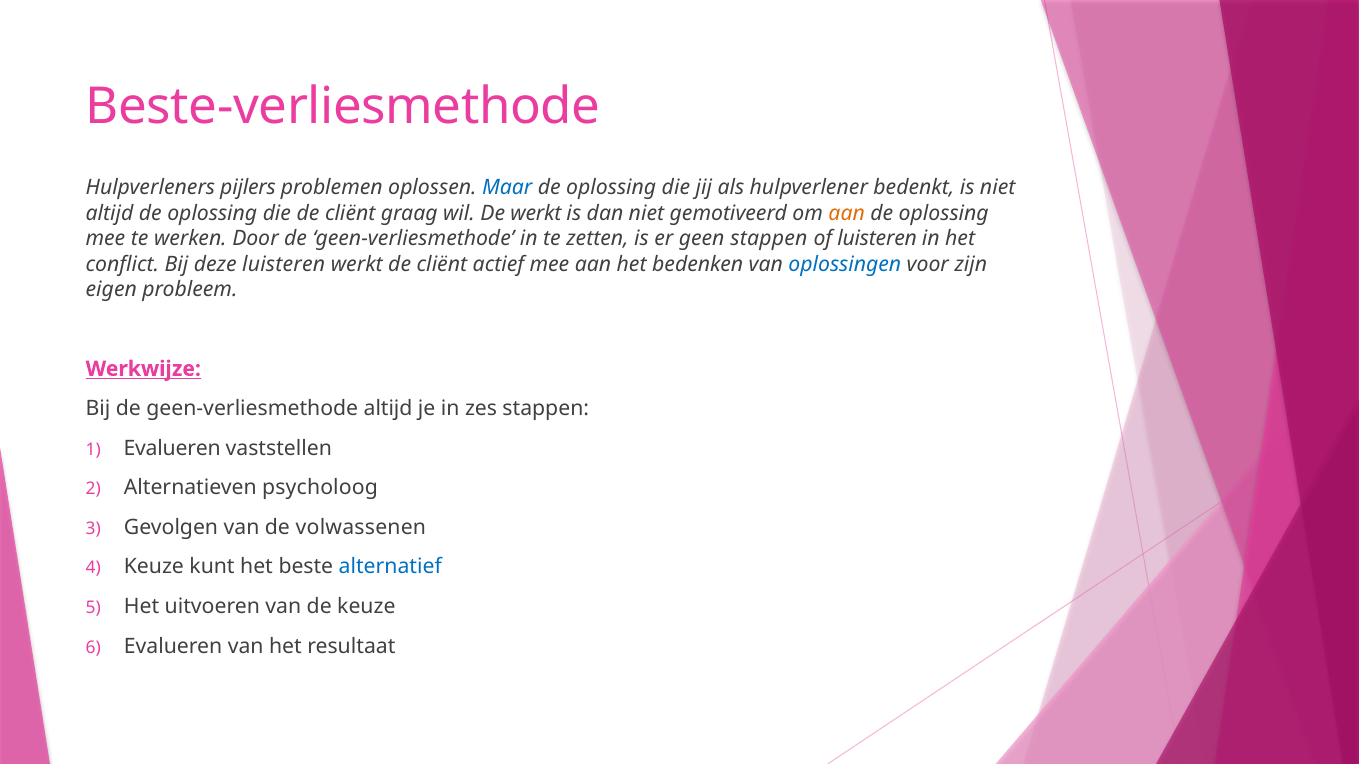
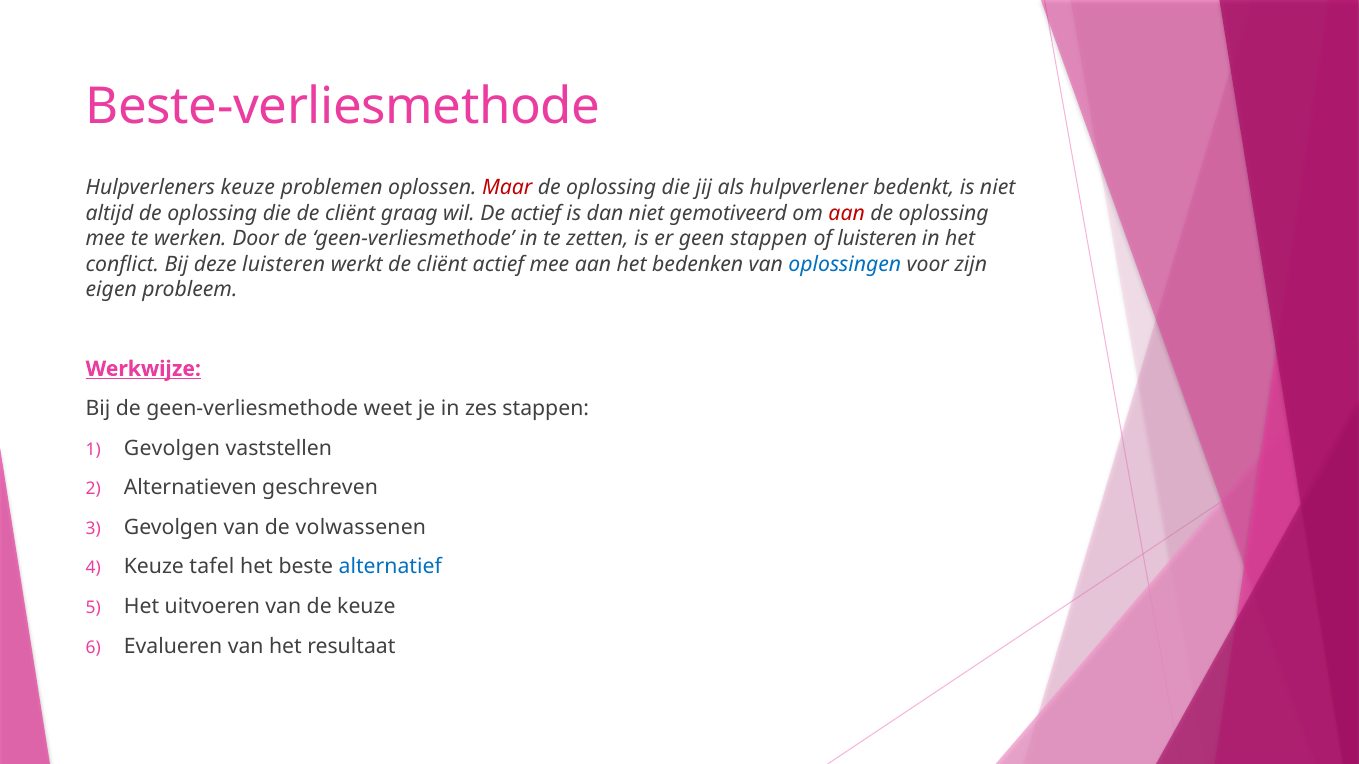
Hulpverleners pijlers: pijlers -> keuze (248, 188)
Maar colour: blue -> red (507, 188)
De werkt: werkt -> actief (536, 213)
aan colour: orange -> red (847, 213)
geen-verliesmethode altijd: altijd -> weet (388, 409)
Evalueren: Evalueren -> Gevolgen (172, 448)
psycholoog: psycholoog -> geschreven (320, 488)
kunt: kunt -> tafel (212, 567)
